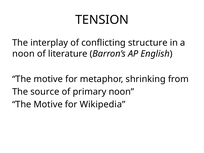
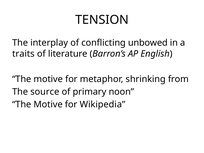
structure: structure -> unbowed (148, 43)
noon: noon -> traits (23, 54)
